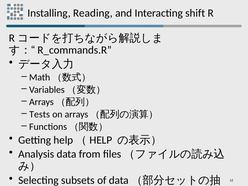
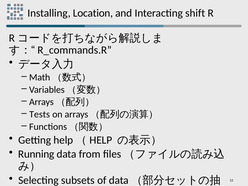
Reading: Reading -> Location (93, 13)
Analysis: Analysis -> Running (36, 154)
